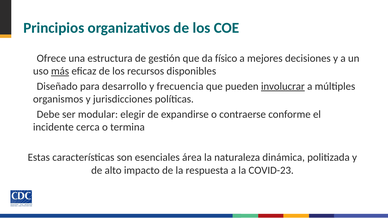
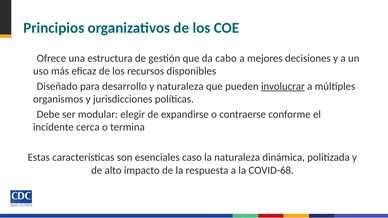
físico: físico -> cabo (226, 58)
más underline: present -> none (60, 71)
y frecuencia: frecuencia -> naturaleza (180, 86)
área: área -> caso (192, 158)
COVID-23: COVID-23 -> COVID-68 (271, 170)
